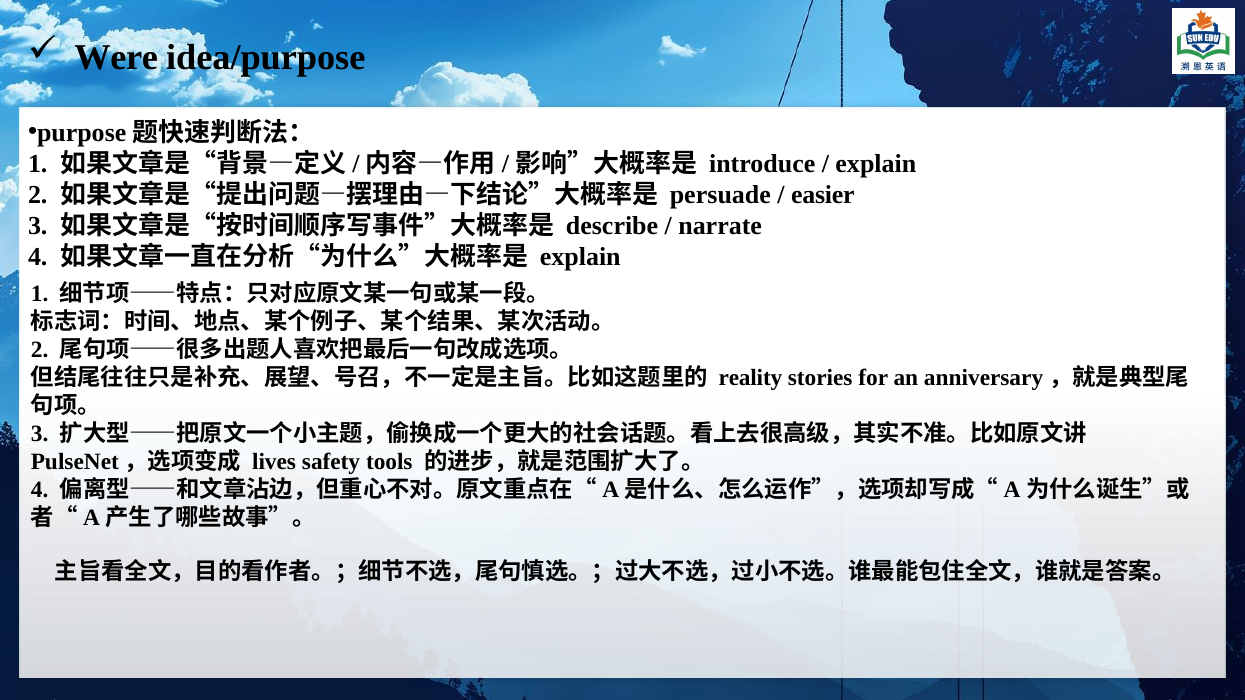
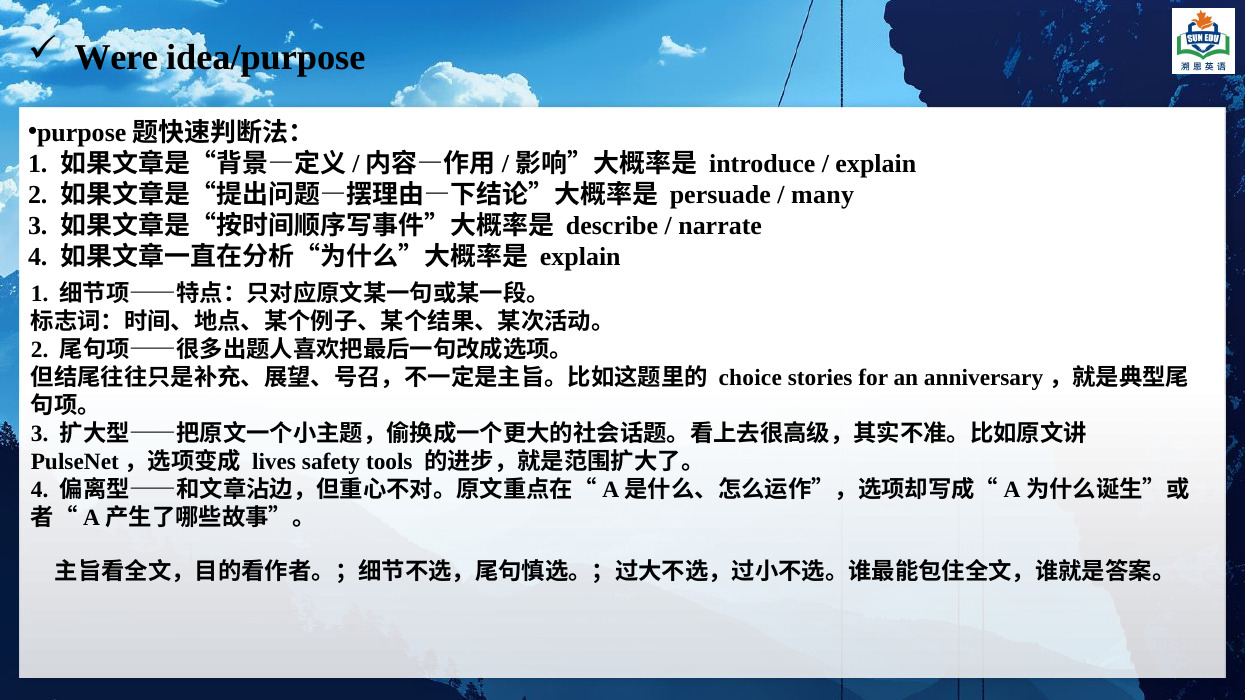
easier: easier -> many (823, 195)
reality: reality -> choice (750, 378)
